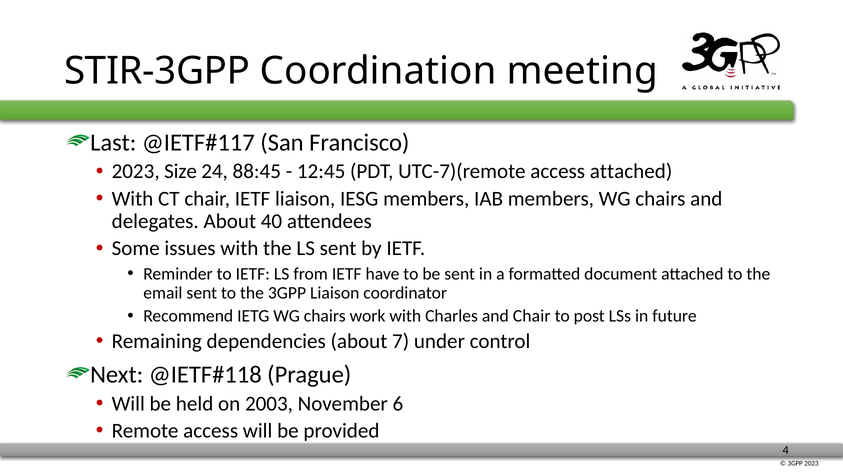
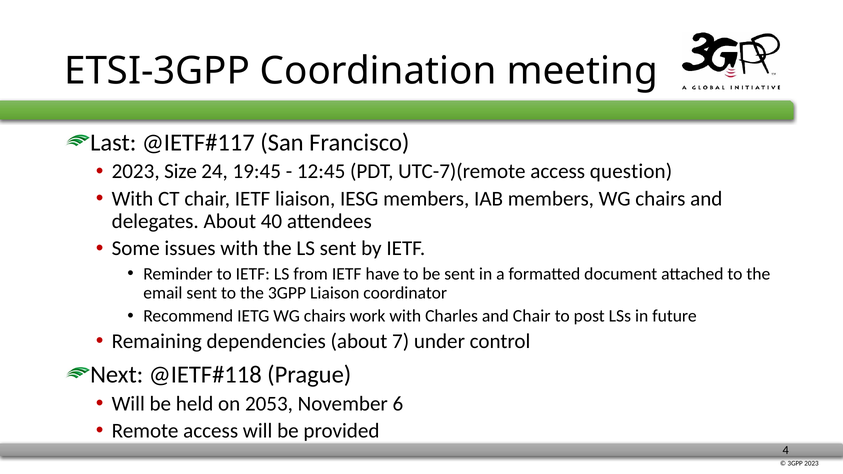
STIR-3GPP: STIR-3GPP -> ETSI-3GPP (157, 71)
88:45: 88:45 -> 19:45 (257, 172)
access attached: attached -> question (631, 172)
2003: 2003 -> 2053 (269, 404)
